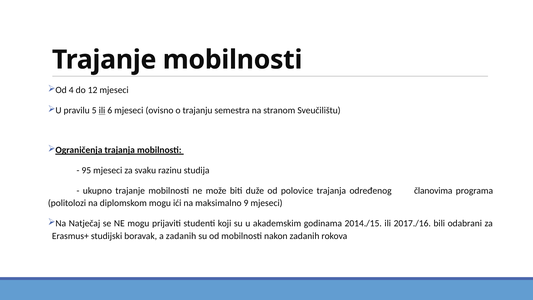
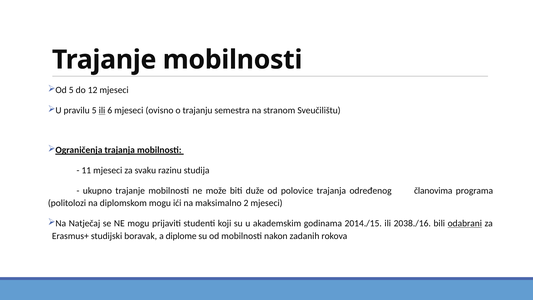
Od 4: 4 -> 5 (71, 90)
95: 95 -> 11 (86, 170)
9: 9 -> 2 (246, 203)
2017./16: 2017./16 -> 2038./16 (412, 223)
odabrani underline: none -> present (465, 223)
a zadanih: zadanih -> diplome (181, 236)
